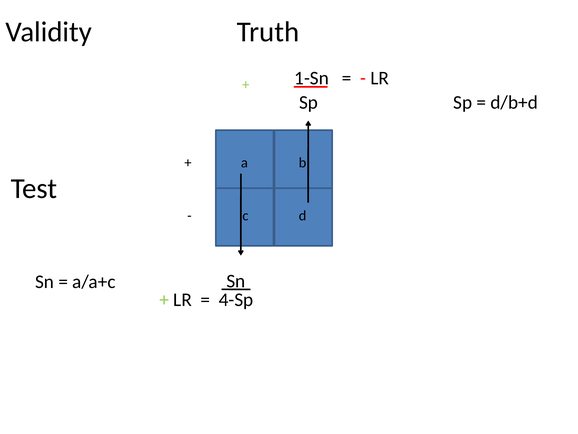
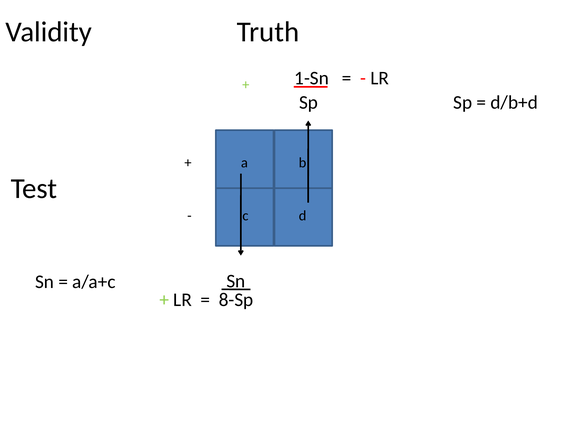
4-Sp: 4-Sp -> 8-Sp (236, 300)
